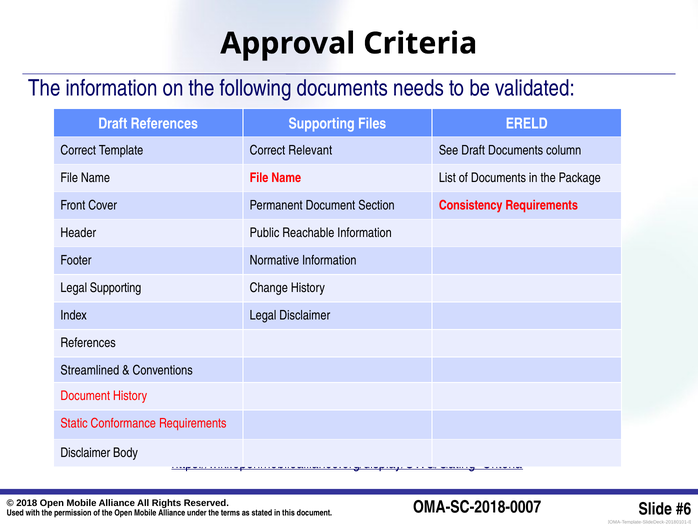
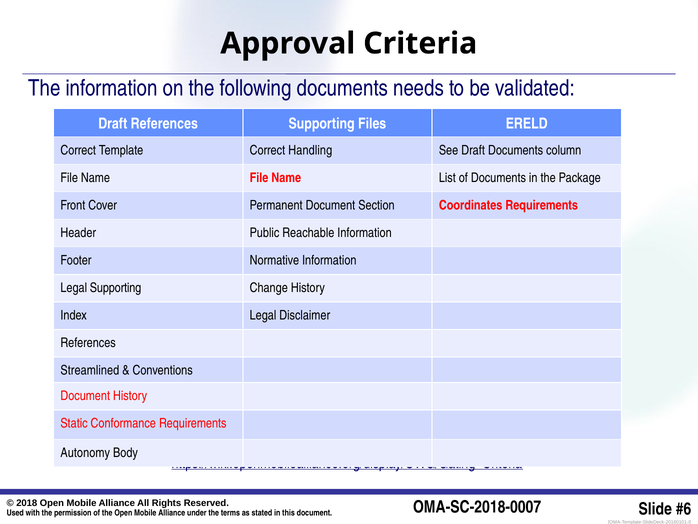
Relevant: Relevant -> Handling (310, 150)
Consistency: Consistency -> Coordinates (471, 205)
Disclaimer: Disclaimer -> Autonomy (85, 452)
